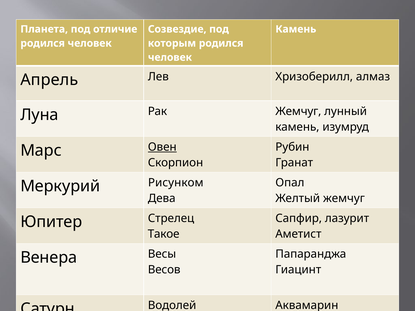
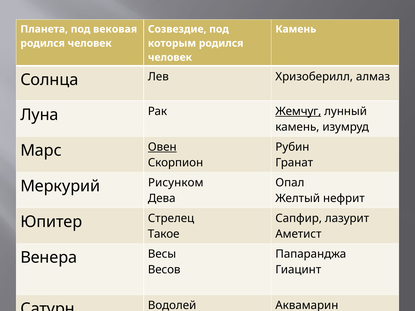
отличие: отличие -> вековая (115, 29)
Апрель: Апрель -> Солнца (49, 80)
Жемчуг underline: none -> present (298, 111)
Желтый жемчуг: жемчуг -> нефрит (344, 199)
